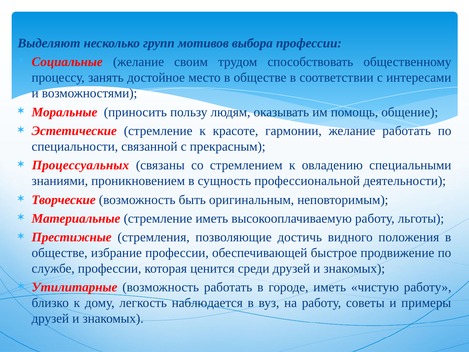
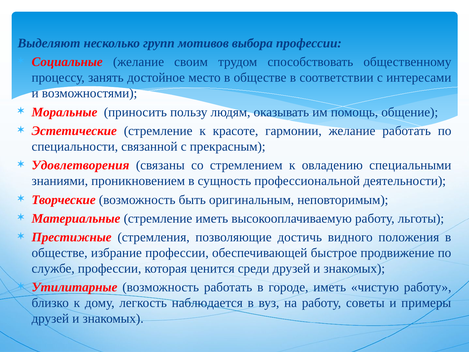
Процессуальных: Процессуальных -> Удовлетворения (81, 165)
